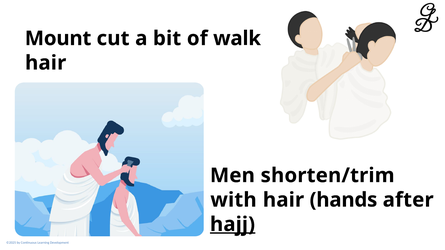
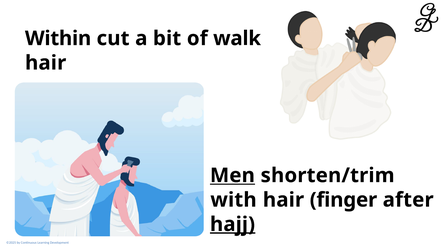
Mount: Mount -> Within (58, 38)
Men underline: none -> present (232, 176)
hands: hands -> finger (343, 200)
